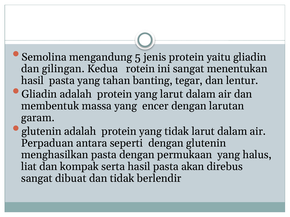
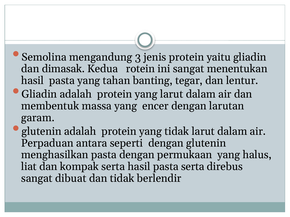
5: 5 -> 3 (138, 57)
gilingan: gilingan -> dimasak (63, 69)
pasta akan: akan -> serta (193, 167)
